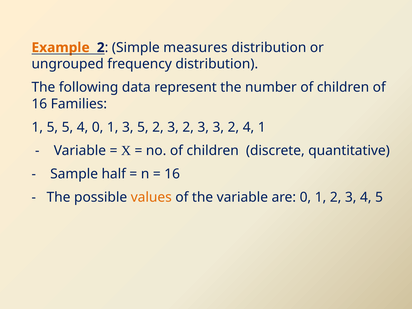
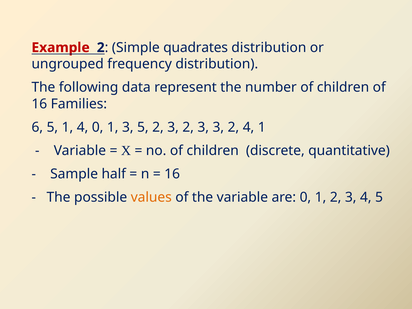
Example colour: orange -> red (61, 48)
measures: measures -> quadrates (196, 48)
1: 1 -> 6 (37, 127)
5 5: 5 -> 1 (67, 127)
